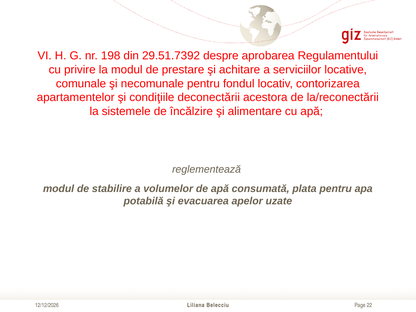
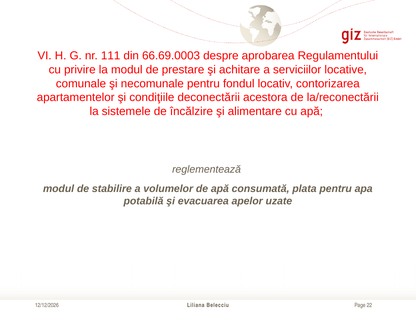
198: 198 -> 111 (111, 56)
29.51.7392: 29.51.7392 -> 66.69.0003 (171, 56)
